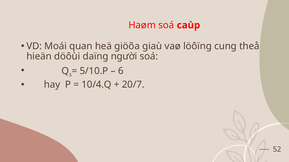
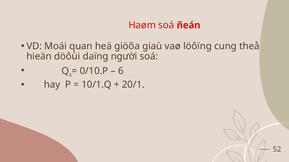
caùp: caùp -> ñeán (189, 25)
5/10.P: 5/10.P -> 0/10.P (94, 71)
10/4.Q: 10/4.Q -> 10/1.Q (96, 85)
20/7: 20/7 -> 20/1 (133, 85)
